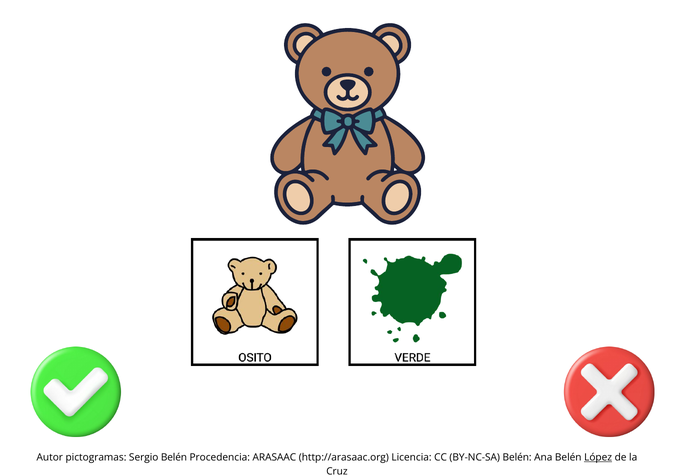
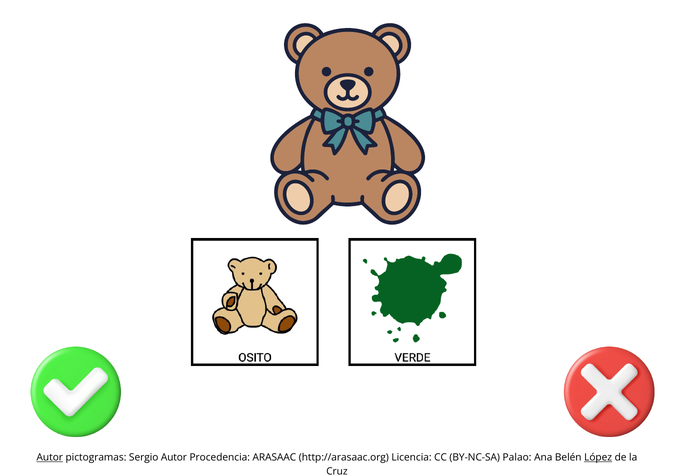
Autor underline: none -> present (50, 458)
Sergio Belén: Belén -> Autor (174, 458)
BY-NC-SA Belén: Belén -> Palao (517, 458)
